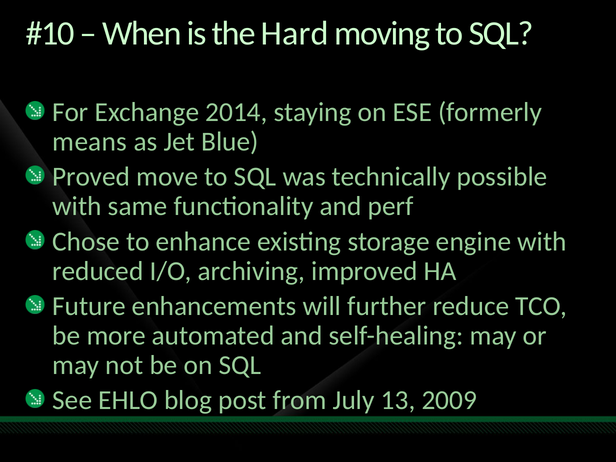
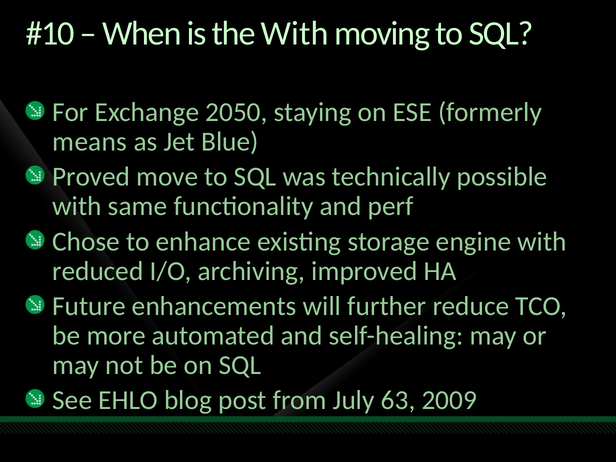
the Hard: Hard -> With (295, 34)
2014: 2014 -> 2050 (236, 112)
13: 13 -> 63 (398, 400)
